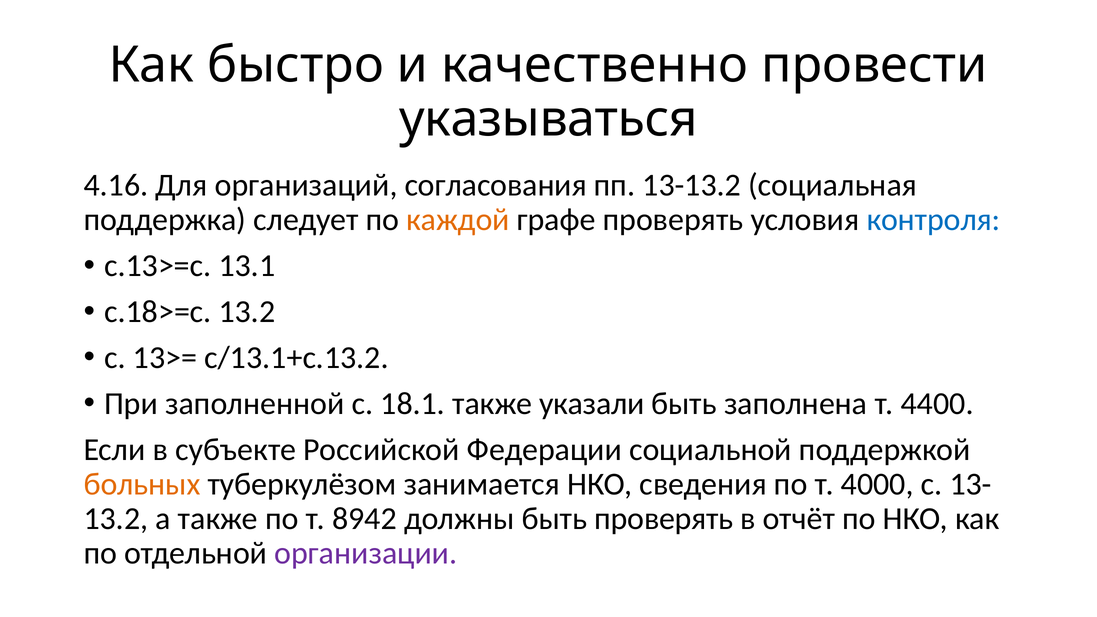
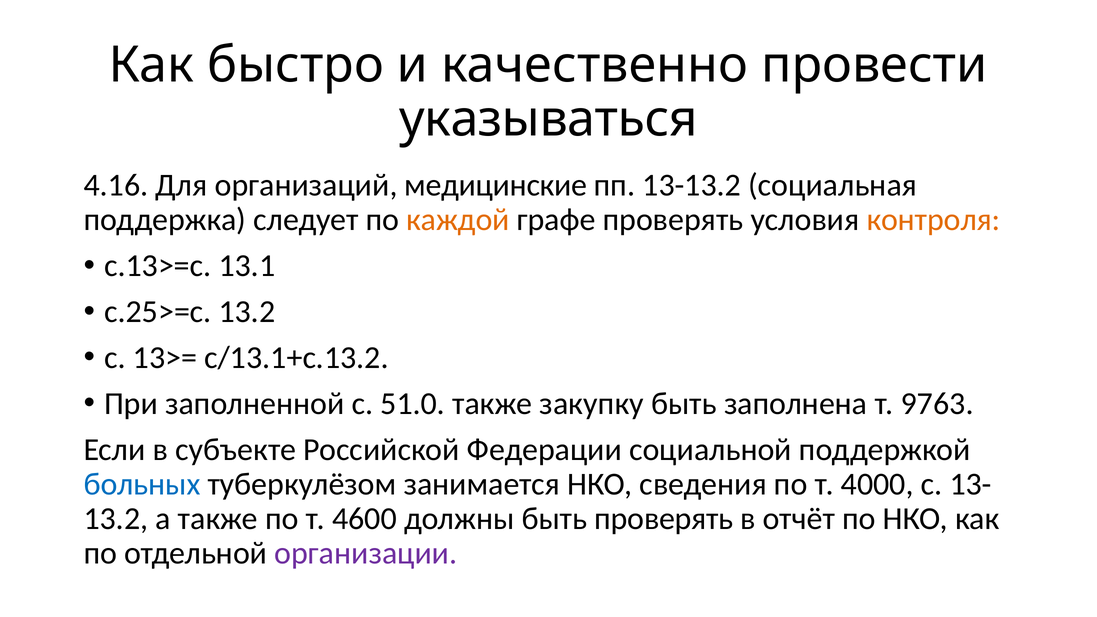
согласования: согласования -> медицинские (496, 185)
контроля colour: blue -> orange (933, 220)
с.18>=с: с.18>=с -> с.25>=с (158, 312)
18.1: 18.1 -> 51.0 (413, 404)
указали: указали -> закупку (592, 404)
4400: 4400 -> 9763 (937, 404)
больных colour: orange -> blue (142, 484)
8942: 8942 -> 4600 (364, 519)
